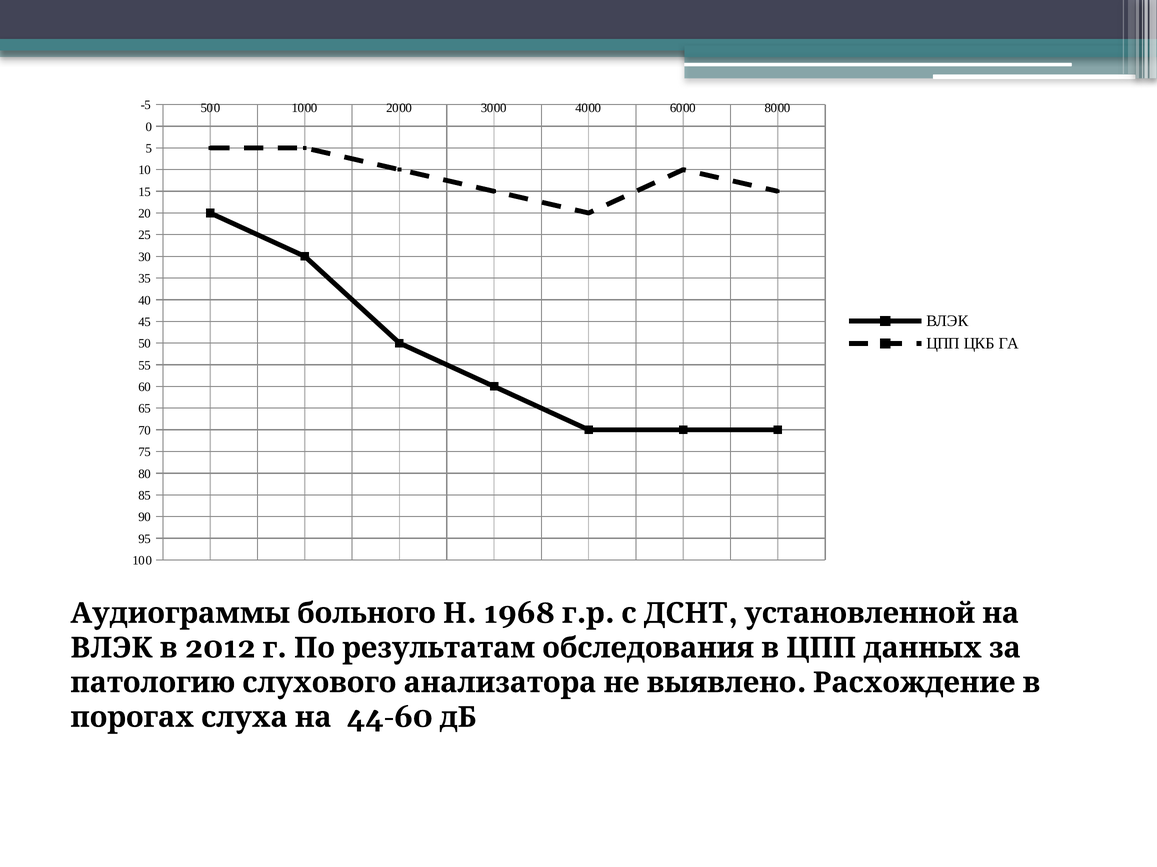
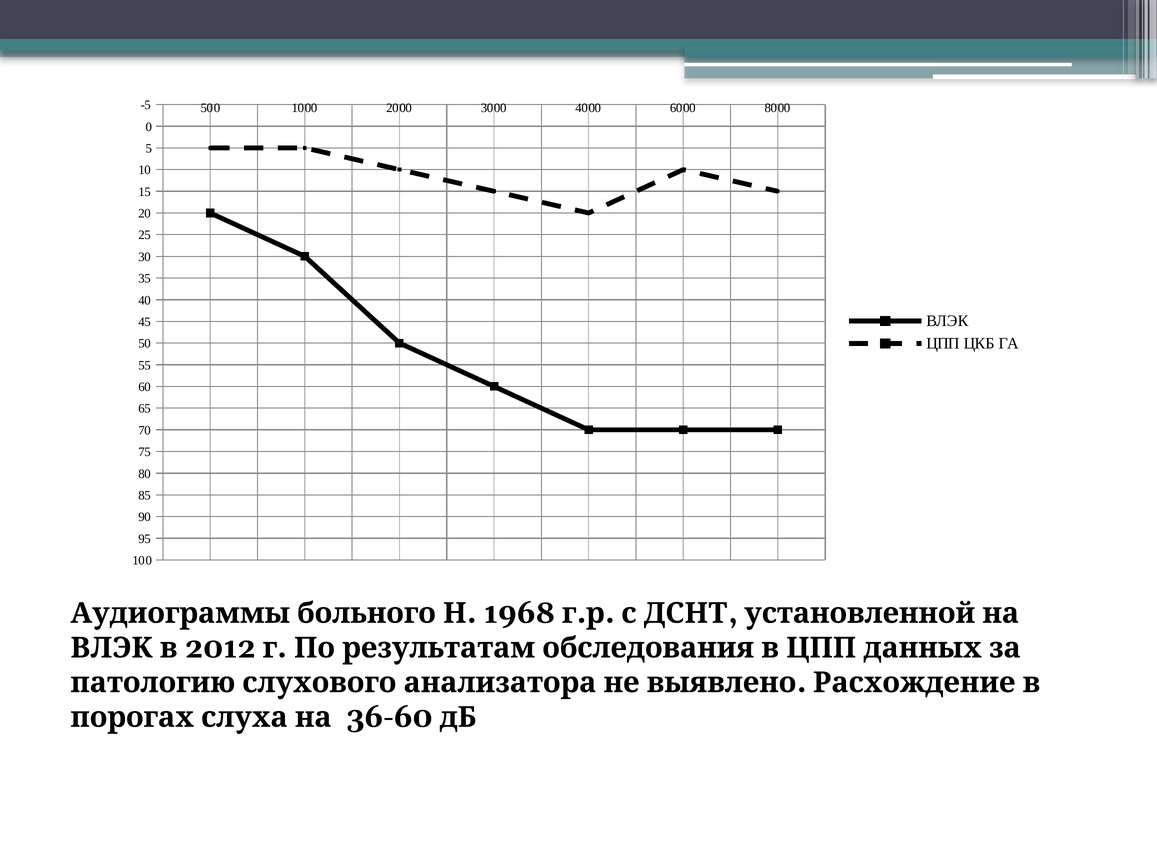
44-60: 44-60 -> 36-60 (390, 718)
